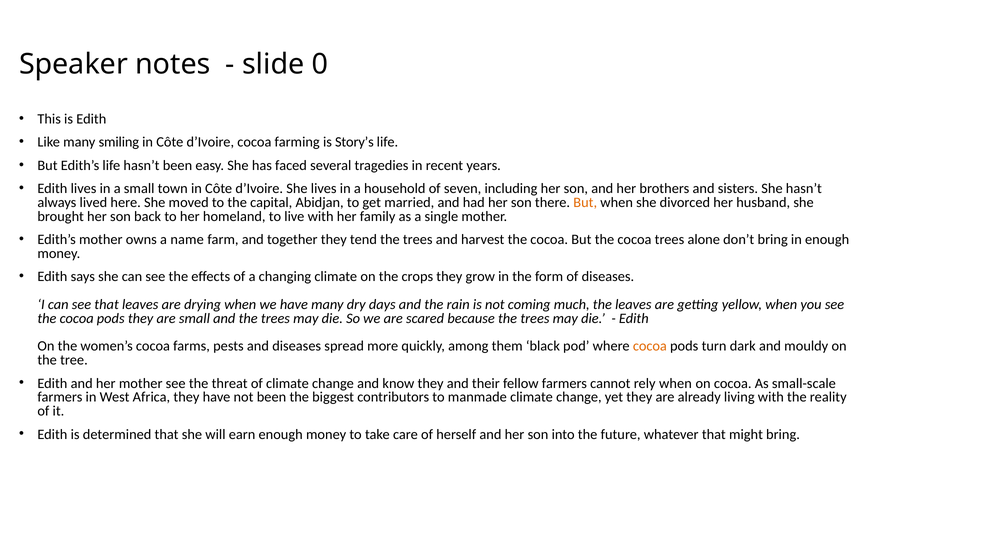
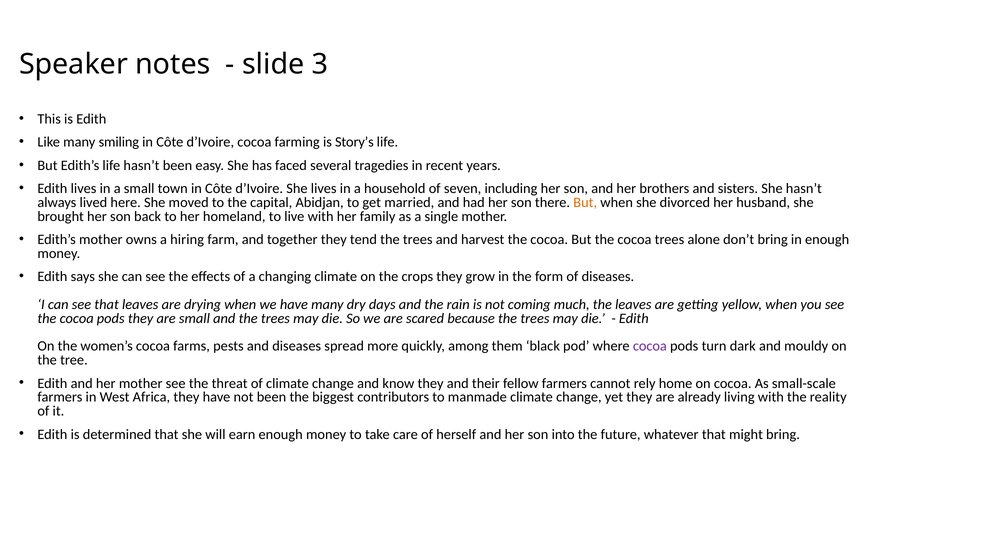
0: 0 -> 3 (320, 64)
name: name -> hiring (187, 240)
cocoa colour: orange -> purple (650, 347)
rely when: when -> home (676, 384)
